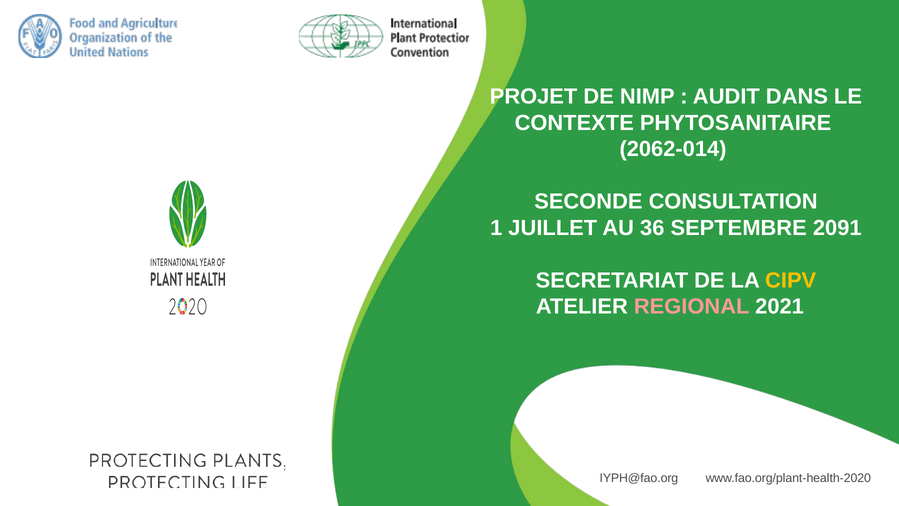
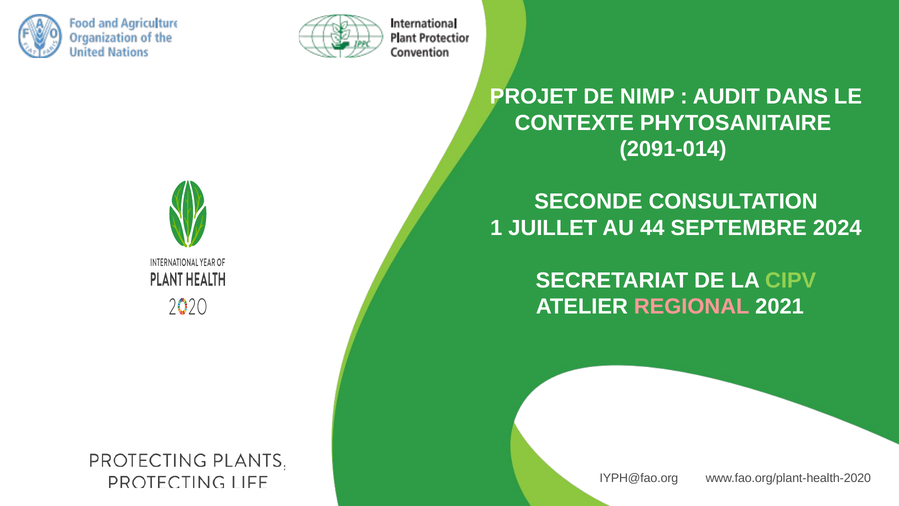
2062-014: 2062-014 -> 2091-014 (673, 149)
36: 36 -> 44 (652, 228)
2091: 2091 -> 2024 (837, 228)
CIPV colour: yellow -> light green (791, 280)
